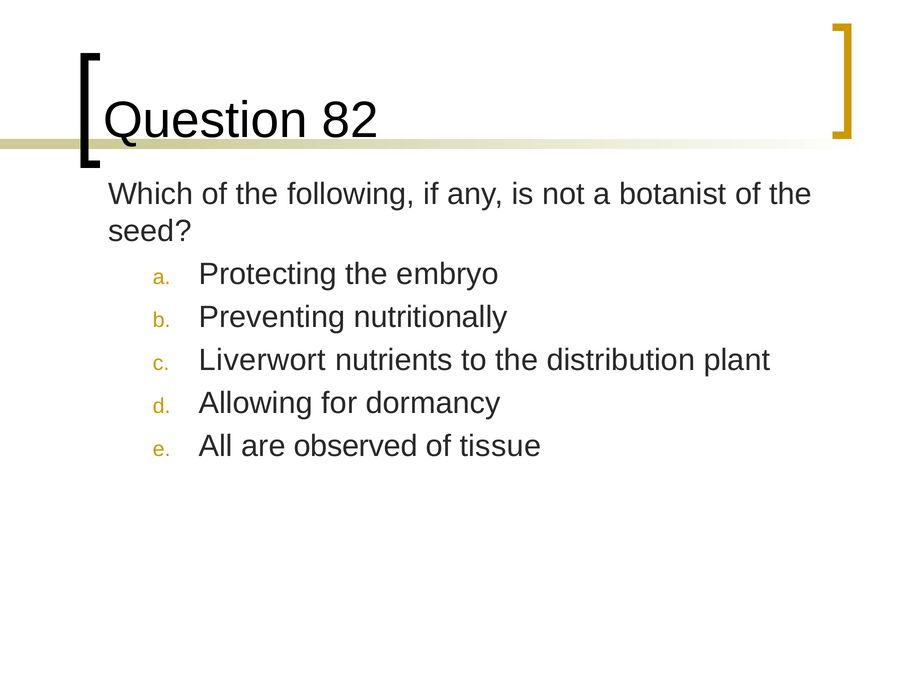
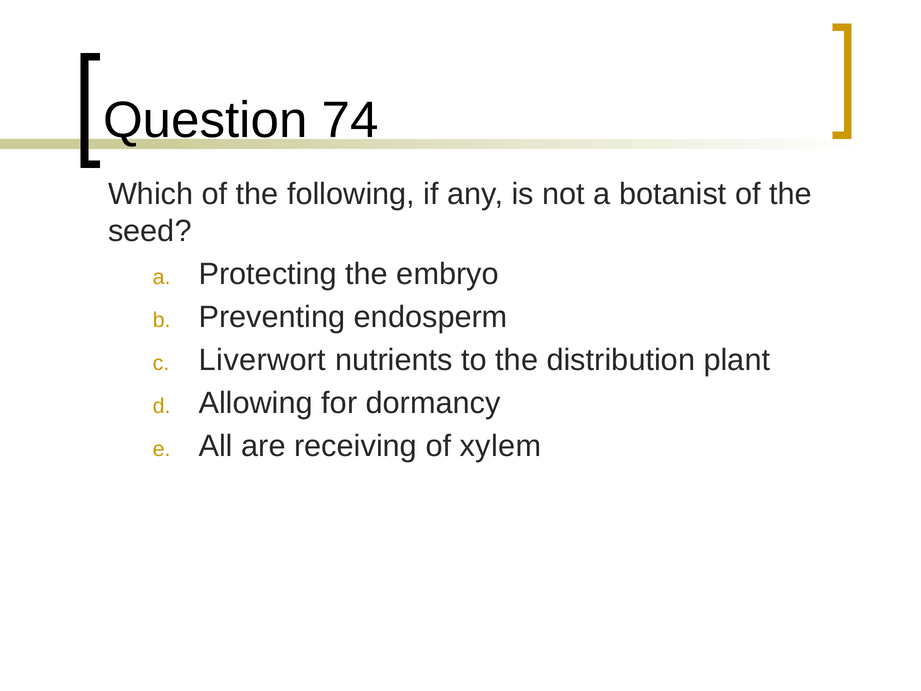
82: 82 -> 74 (350, 120)
nutritionally: nutritionally -> endosperm (431, 317)
observed: observed -> receiving (356, 446)
tissue: tissue -> xylem (500, 446)
